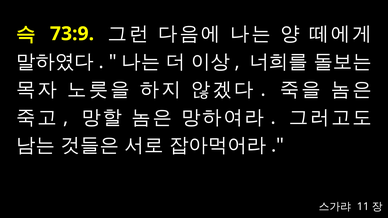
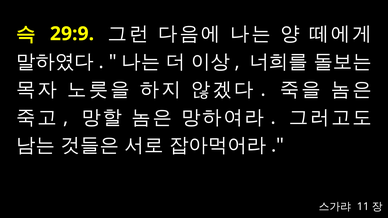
73:9: 73:9 -> 29:9 (72, 34)
